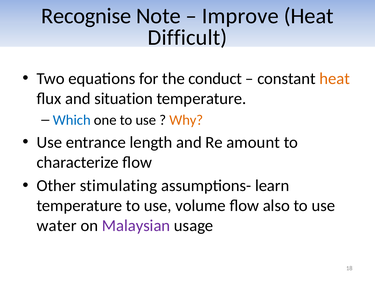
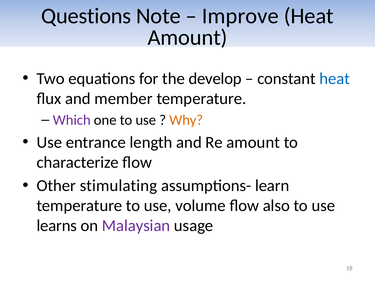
Recognise: Recognise -> Questions (86, 16)
Difficult: Difficult -> Amount (188, 38)
conduct: conduct -> develop (215, 79)
heat colour: orange -> blue (335, 79)
situation: situation -> member (124, 99)
Which colour: blue -> purple (72, 120)
water: water -> learns (57, 226)
